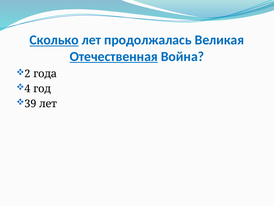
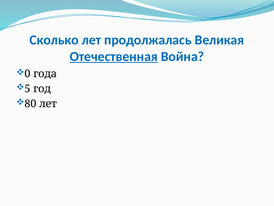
Сколько underline: present -> none (54, 40)
2: 2 -> 0 (28, 74)
4: 4 -> 5 (28, 89)
39: 39 -> 80 (31, 103)
